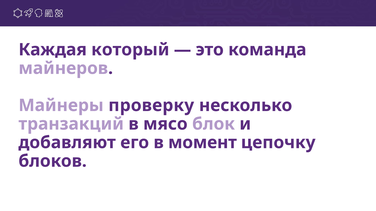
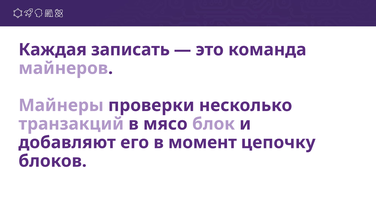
который: который -> записать (130, 50)
проверку: проверку -> проверки (151, 106)
